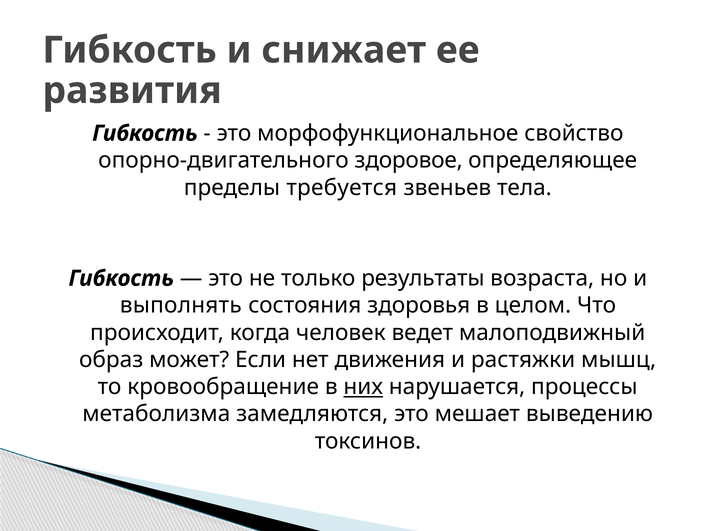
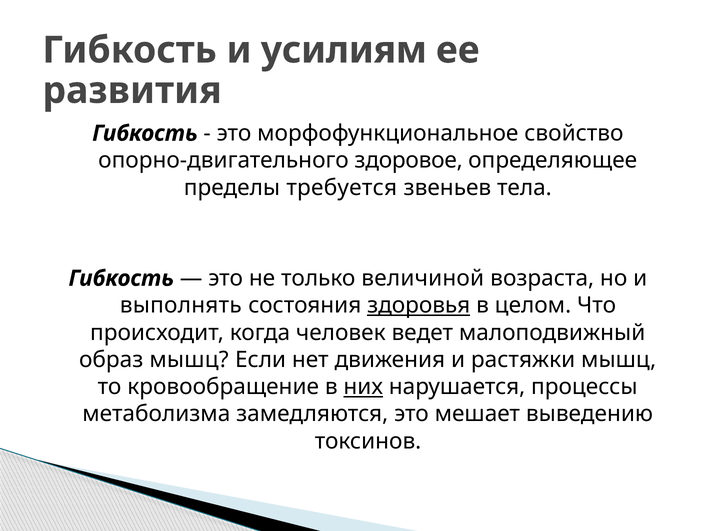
снижает: снижает -> усилиям (344, 50)
результаты: результаты -> величиной (423, 278)
здоровья underline: none -> present (419, 306)
образ может: может -> мышц (189, 360)
